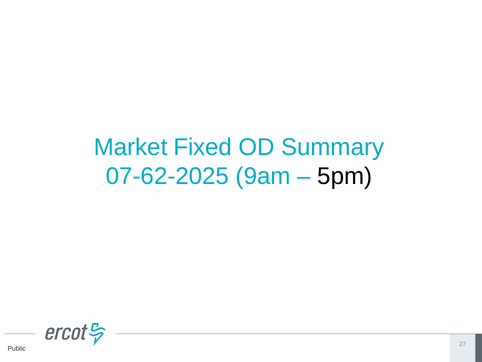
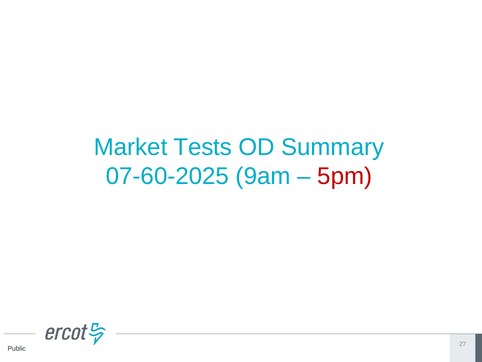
Fixed: Fixed -> Tests (203, 147)
07-62-2025: 07-62-2025 -> 07-60-2025 (167, 176)
5pm colour: black -> red (345, 176)
